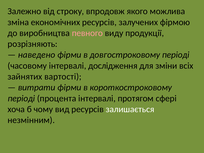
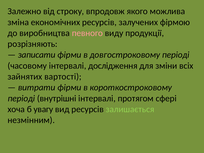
наведено: наведено -> записати (37, 55)
процента: процента -> внутрішні (57, 98)
чому: чому -> увагу (43, 109)
залишається colour: white -> light green (130, 109)
